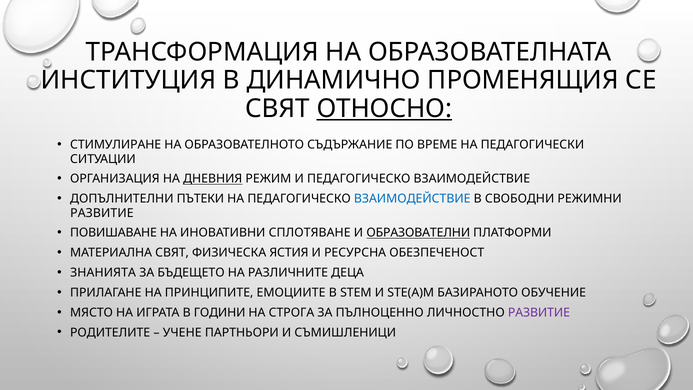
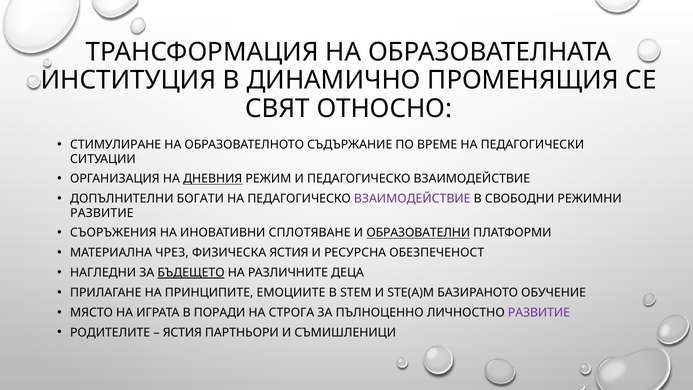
ОТНОСНО underline: present -> none (384, 108)
ПЪТЕКИ: ПЪТЕКИ -> БОГАТИ (200, 199)
ВЗАИМОДЕЙСТВИЕ colour: blue -> purple (412, 199)
ПОВИШАВАНЕ: ПОВИШАВАНЕ -> СЪОРЪЖЕНИЯ (113, 233)
МАТЕРИАЛНА СВЯТ: СВЯТ -> ЧРЕЗ (172, 253)
ЗНАНИЯТА: ЗНАНИЯТА -> НАГЛЕДНИ (103, 273)
БЪДЕЩЕТО underline: none -> present (191, 273)
ГОДИНИ: ГОДИНИ -> ПОРАДИ (220, 312)
УЧЕНЕ: УЧЕНЕ -> ЯСТИЯ (182, 332)
